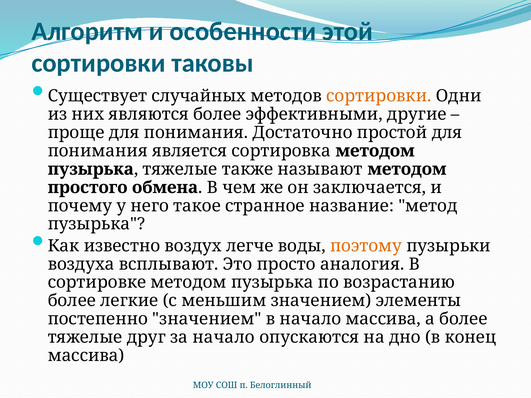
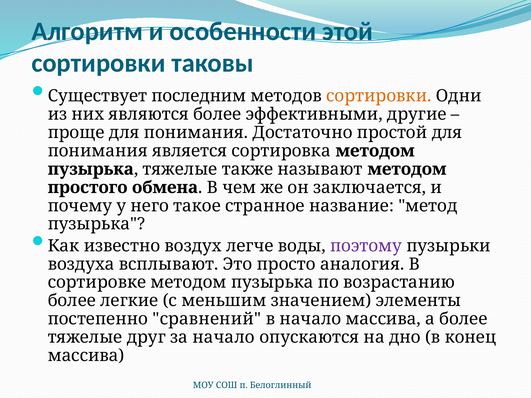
случайных: случайных -> последним (199, 96)
поэтому colour: orange -> purple (366, 246)
постепенно значением: значением -> сравнений (207, 319)
